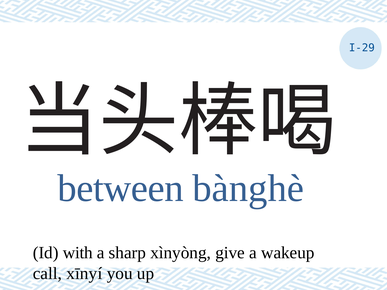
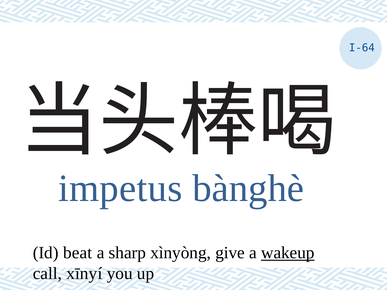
I-29: I-29 -> I-64 (362, 48)
between: between -> impetus (120, 189)
with: with -> beat (78, 253)
wakeup underline: none -> present (288, 253)
